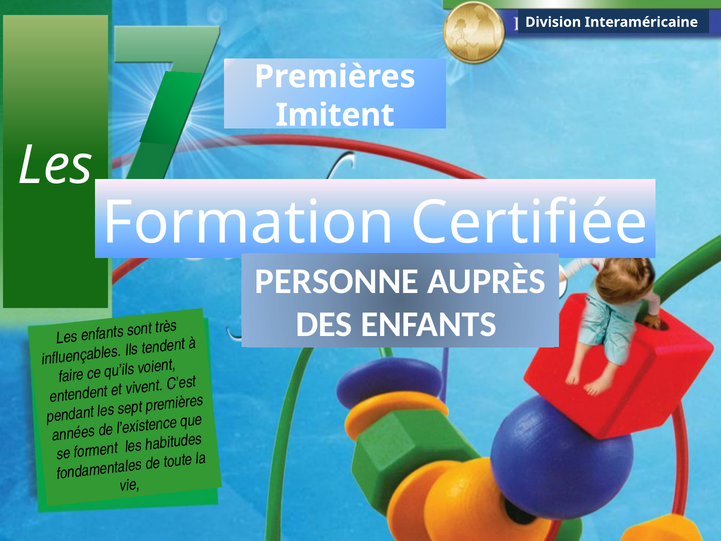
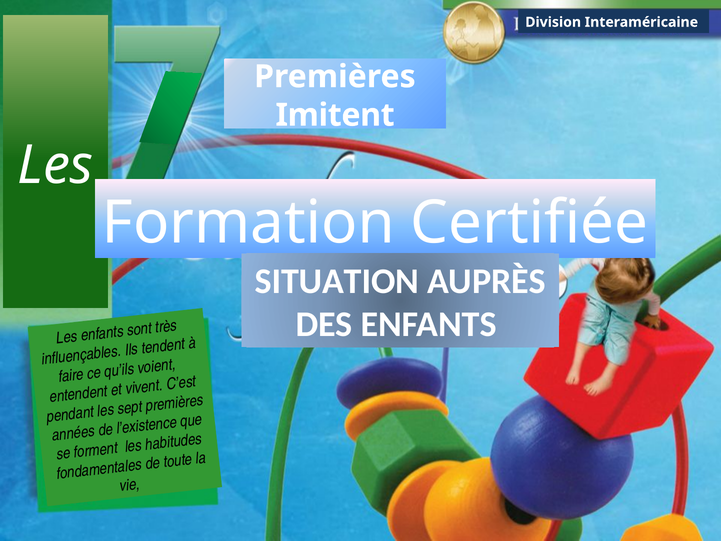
PERSONNE: PERSONNE -> SITUATION (337, 281)
